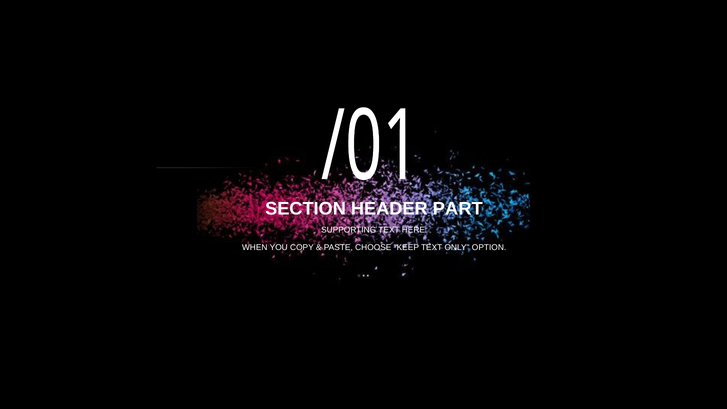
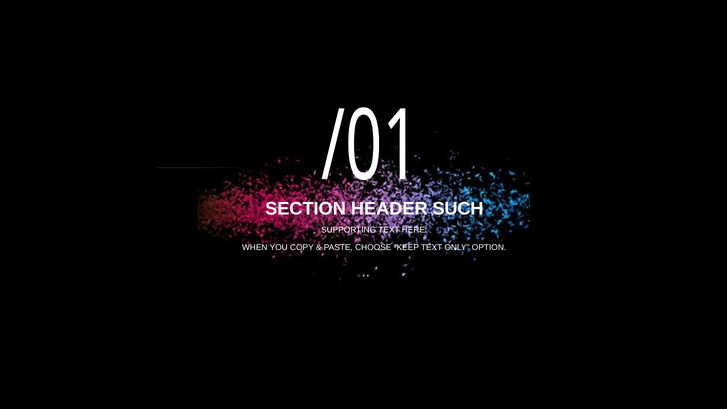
PART: PART -> SUCH (458, 209)
